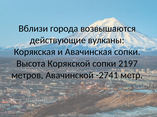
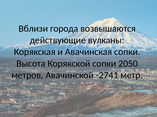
2197: 2197 -> 2050 (128, 64)
